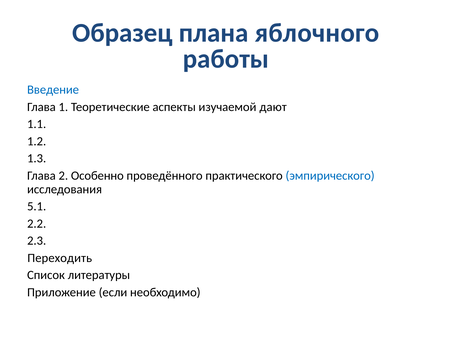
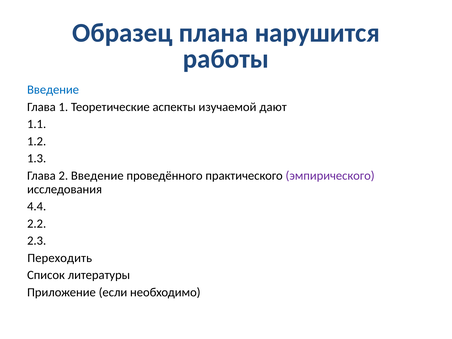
яблочного: яблочного -> нарушится (317, 33)
2 Особенно: Особенно -> Введение (97, 176)
эмпирического colour: blue -> purple (330, 176)
5.1: 5.1 -> 4.4 (37, 206)
